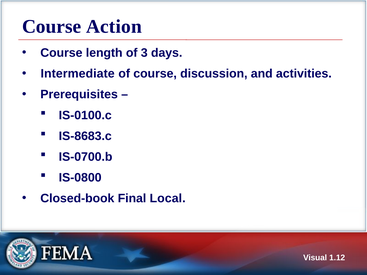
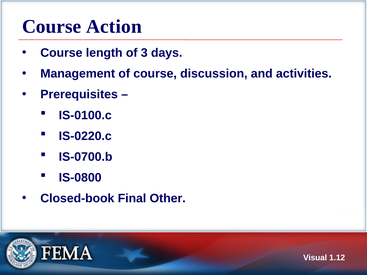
Intermediate: Intermediate -> Management (78, 74)
IS-8683.c: IS-8683.c -> IS-0220.c (85, 136)
Local: Local -> Other (168, 199)
